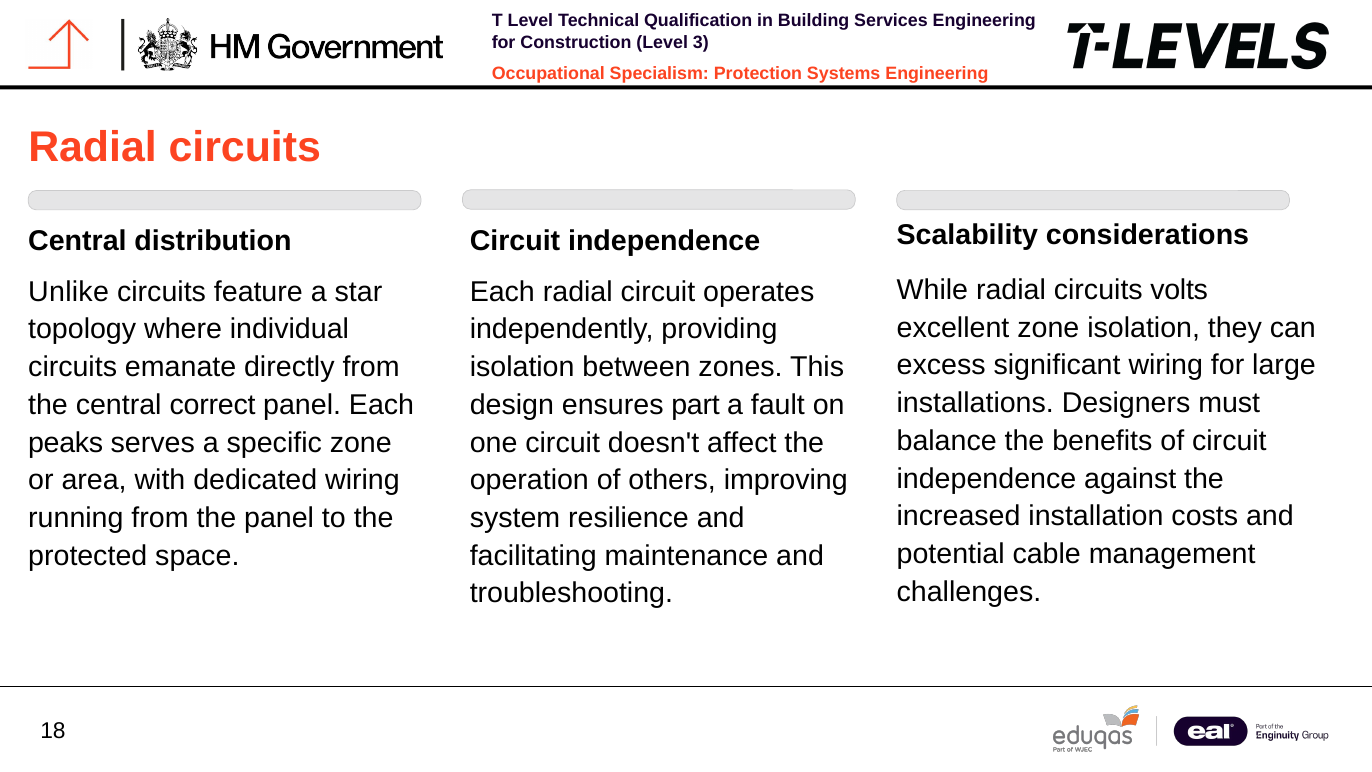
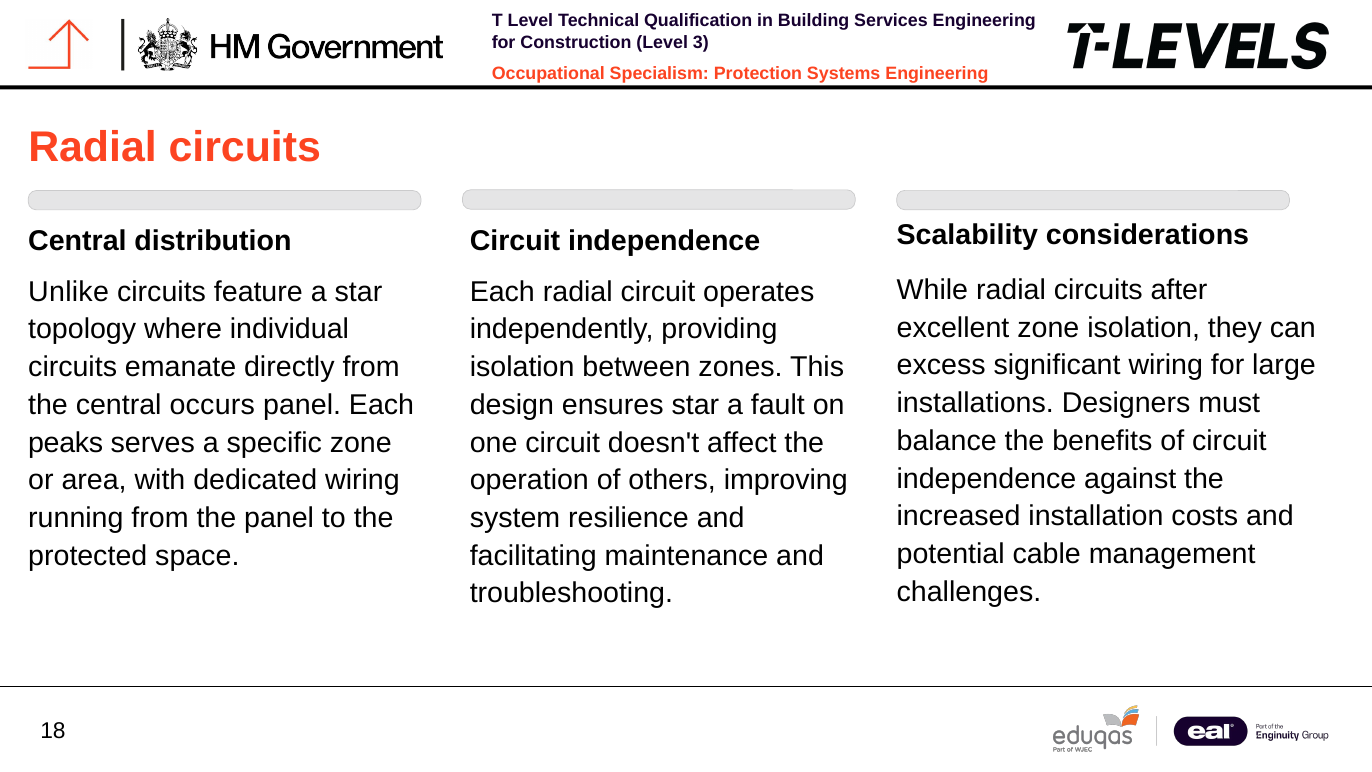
volts: volts -> after (1179, 290)
correct: correct -> occurs (212, 405)
ensures part: part -> star (695, 405)
